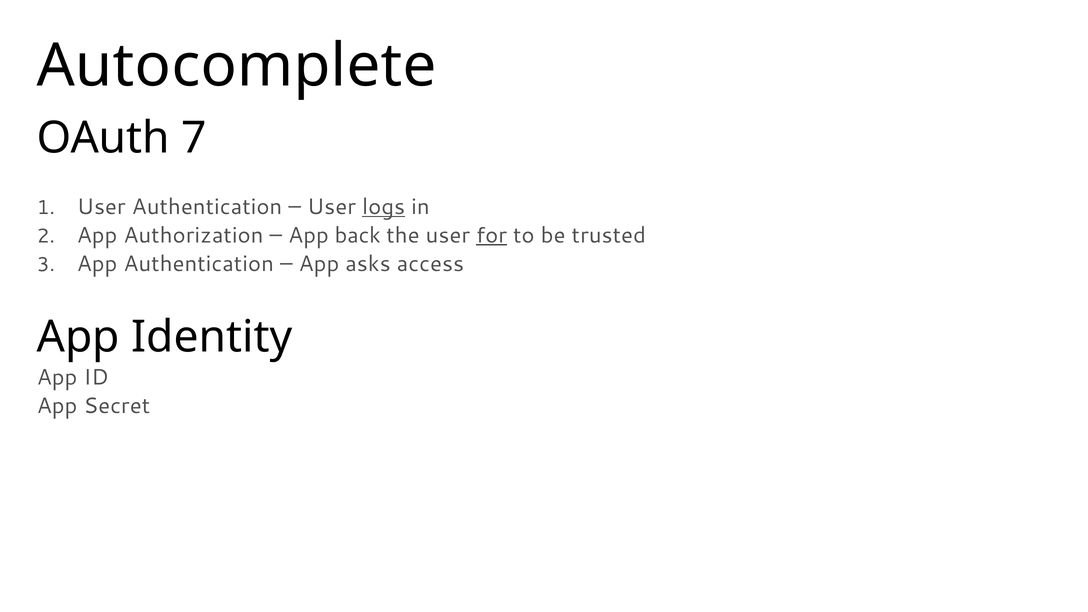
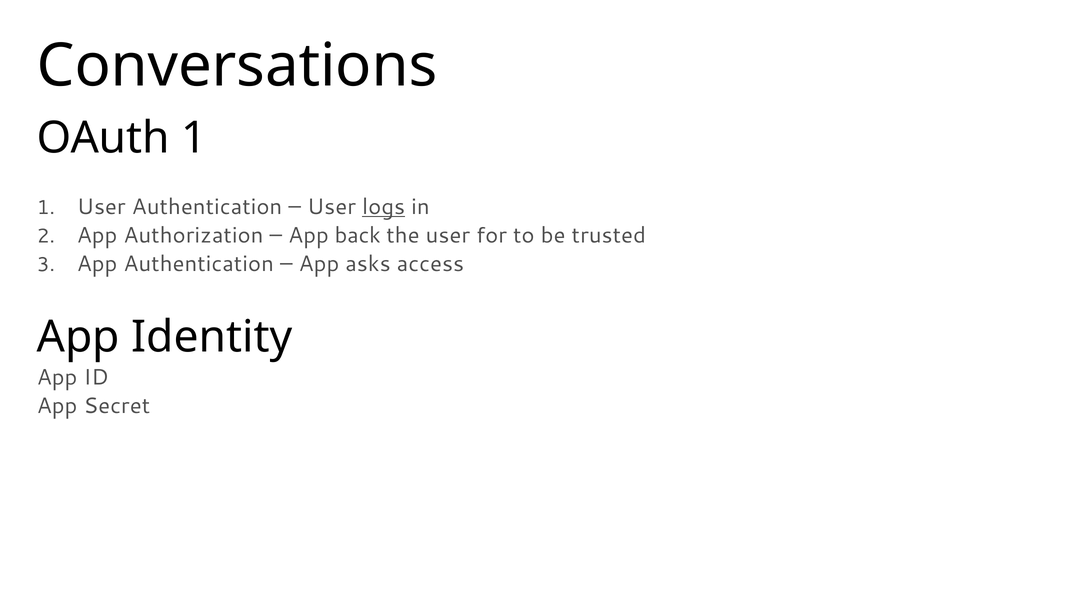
Autocomplete: Autocomplete -> Conversations (237, 66)
OAuth 7: 7 -> 1 (194, 138)
for underline: present -> none (492, 235)
